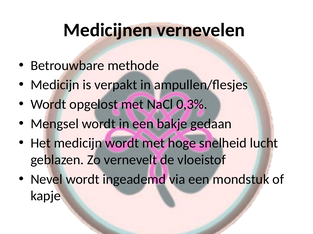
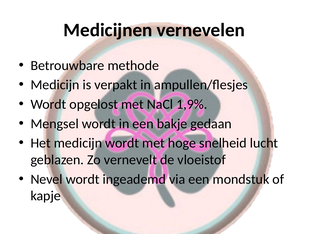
0,3%: 0,3% -> 1,9% (192, 105)
